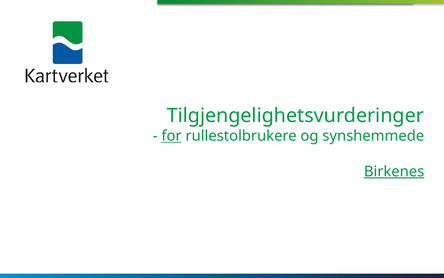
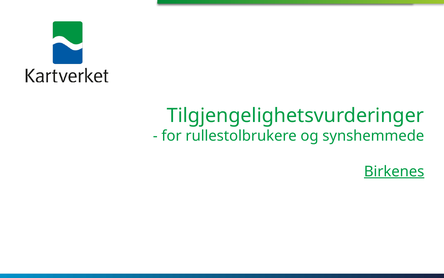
for underline: present -> none (172, 136)
